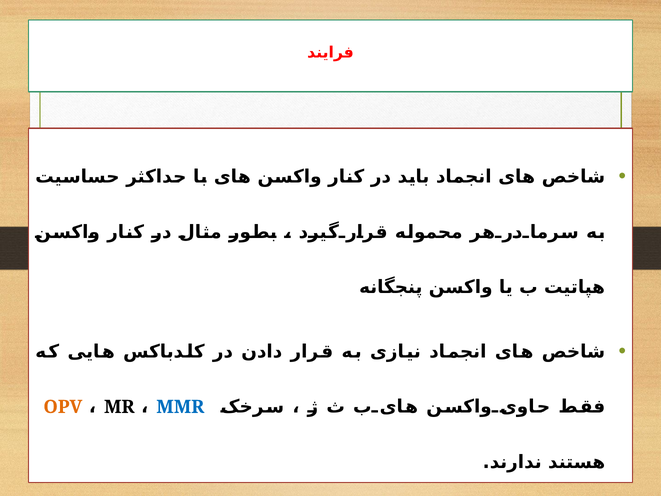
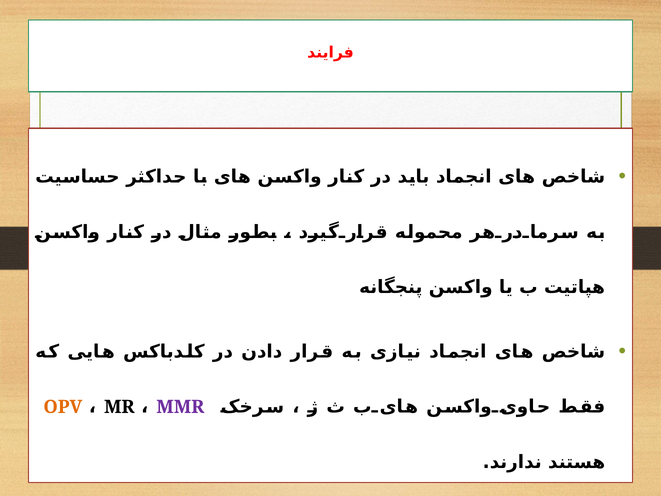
MMR colour: blue -> purple (180, 407)
